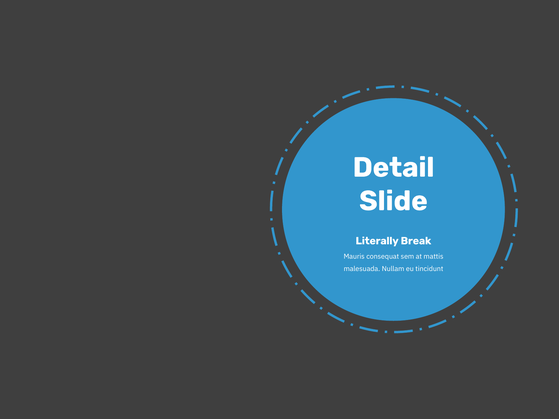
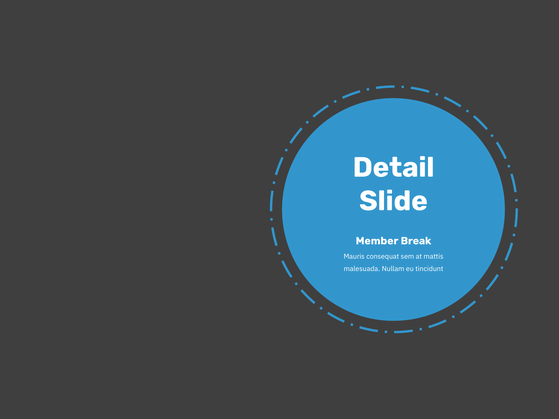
Literally: Literally -> Member (377, 241)
